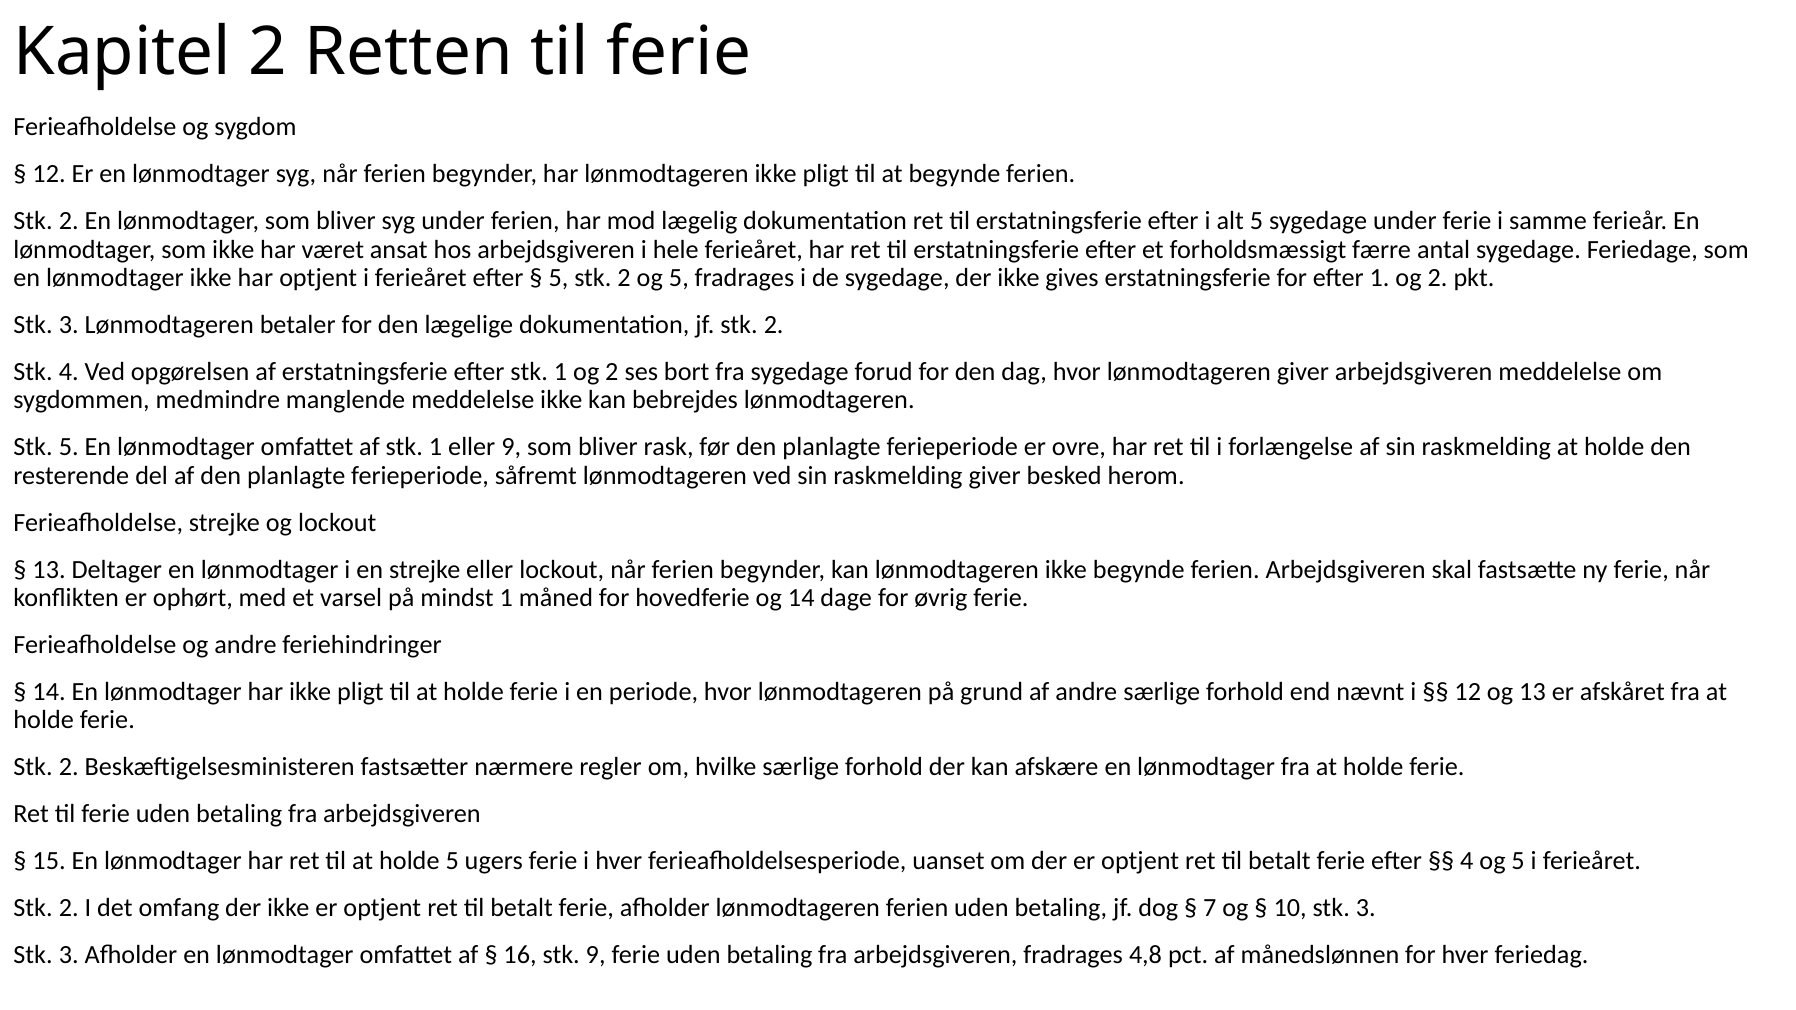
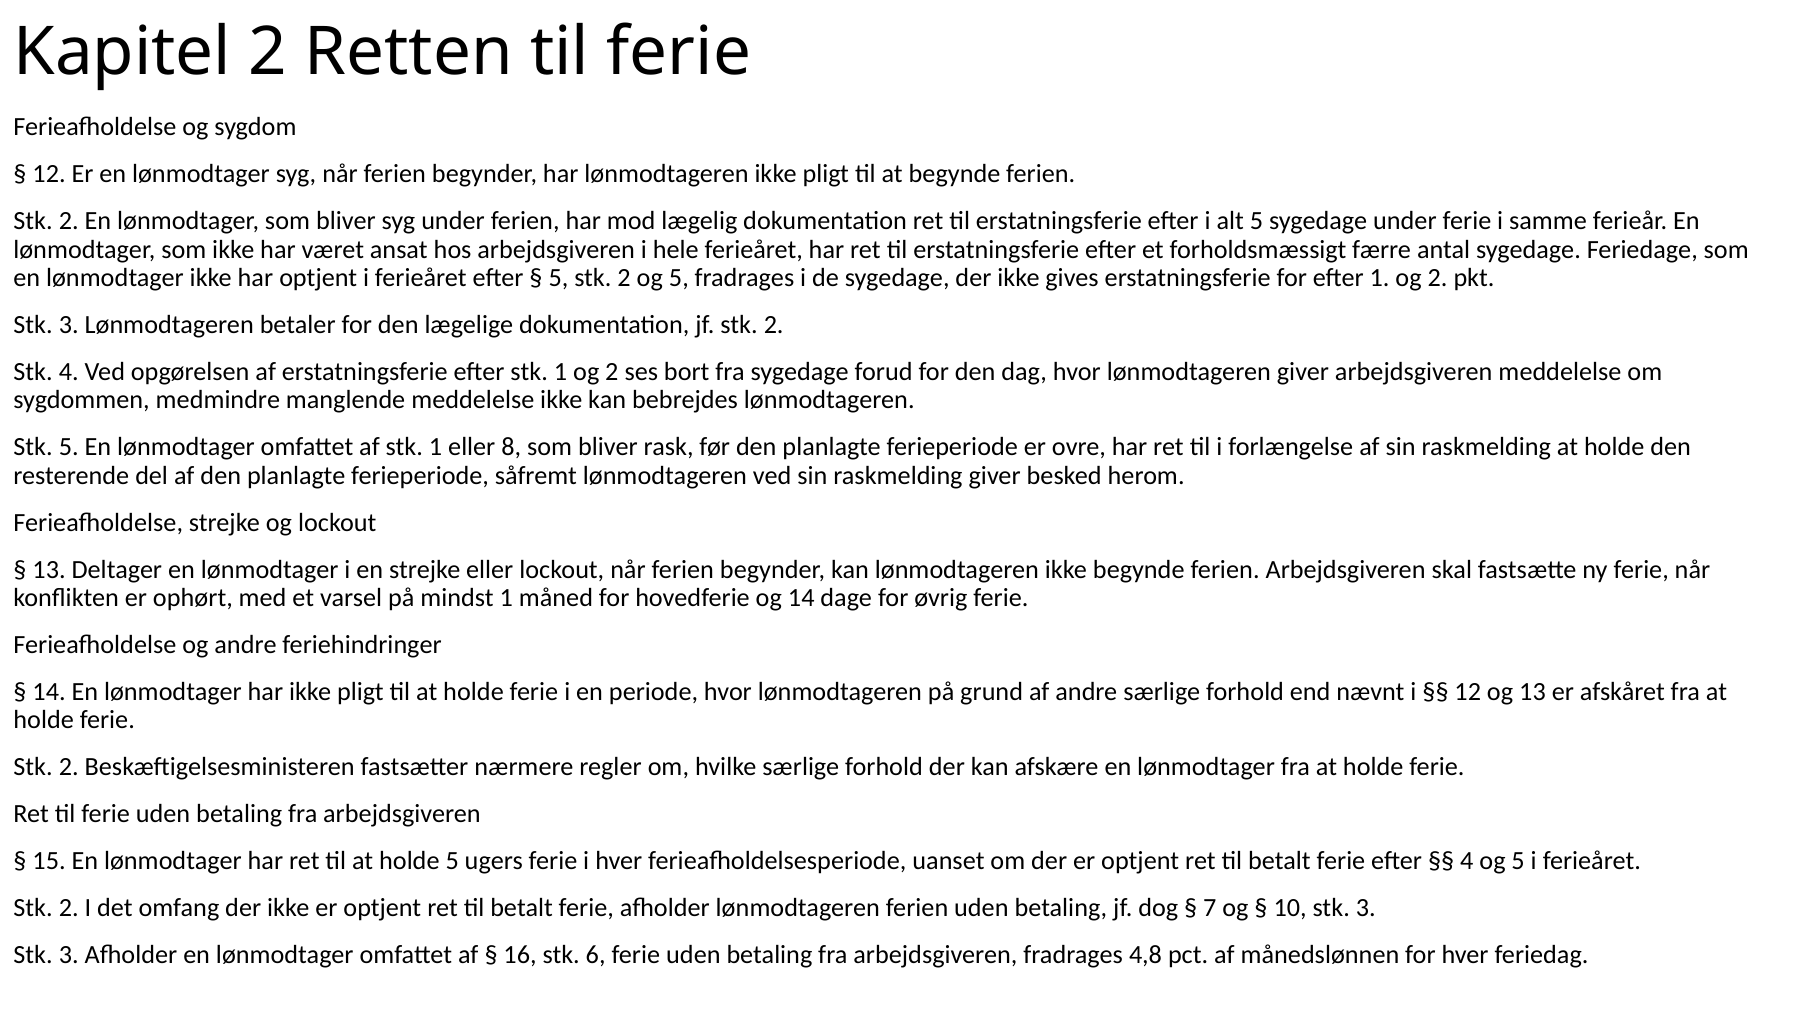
eller 9: 9 -> 8 (511, 447)
stk 9: 9 -> 6 (596, 956)
